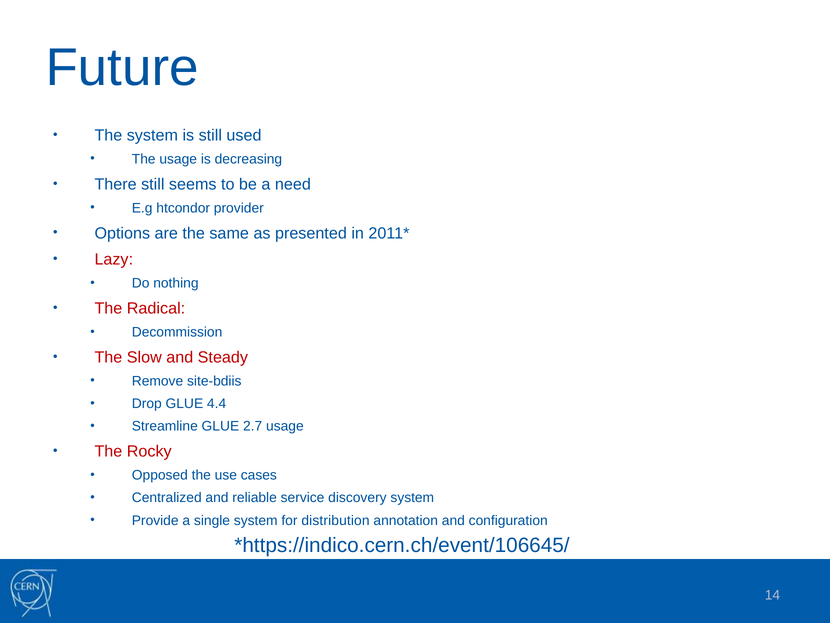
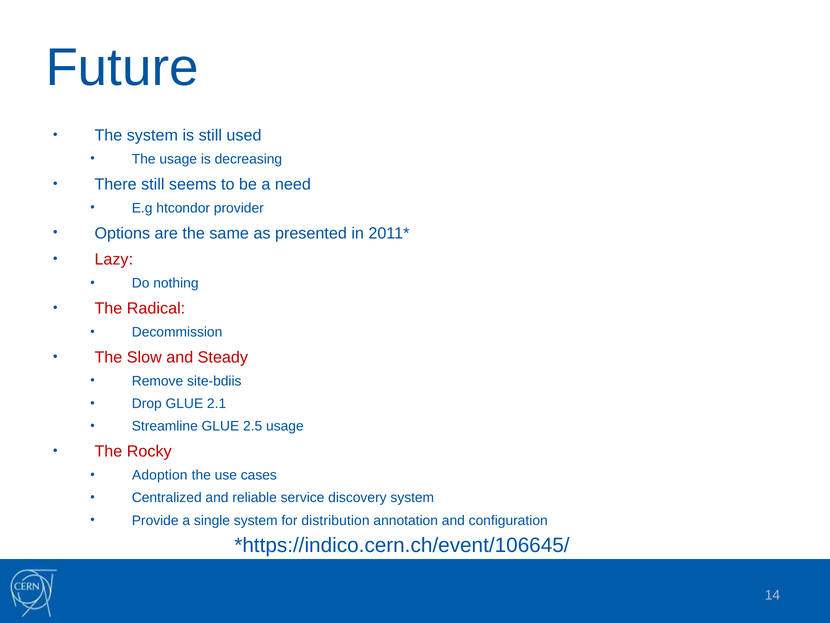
4.4: 4.4 -> 2.1 (217, 403)
2.7: 2.7 -> 2.5 (253, 426)
Opposed: Opposed -> Adoption (160, 475)
